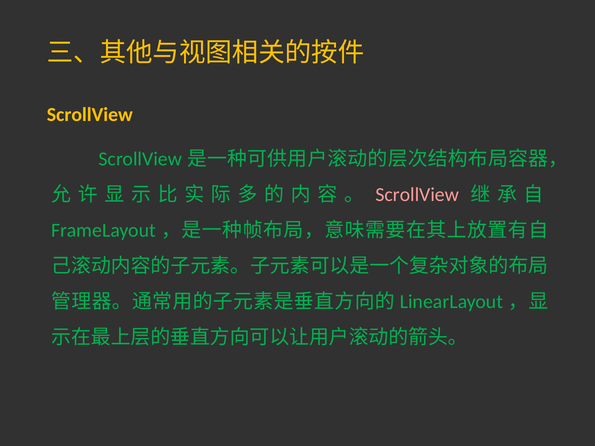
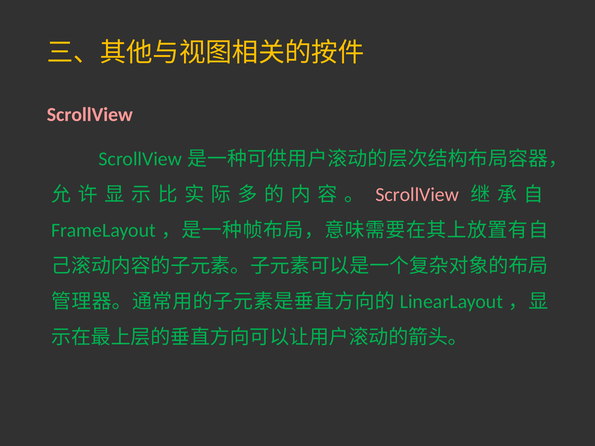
ScrollView colour: yellow -> pink (90, 115)
